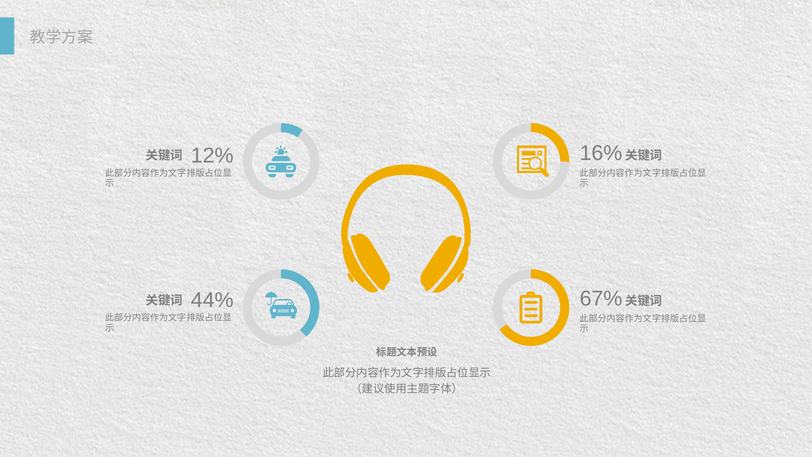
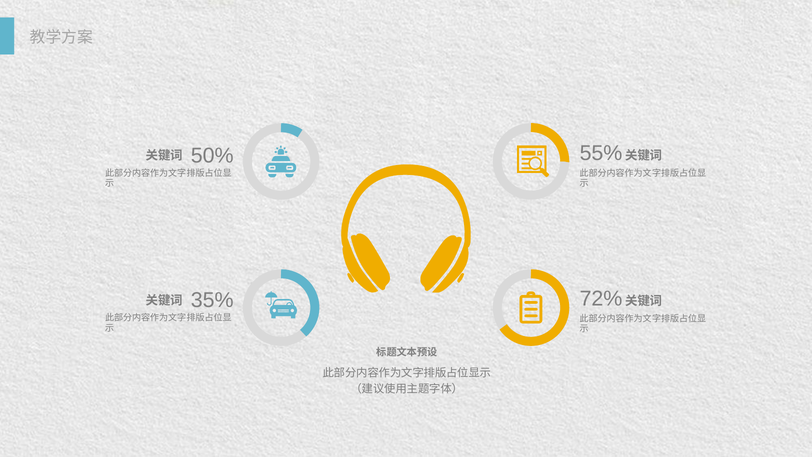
16%: 16% -> 55% (601, 153)
12%: 12% -> 50% (212, 155)
67%: 67% -> 72% (601, 298)
44%: 44% -> 35% (212, 300)
